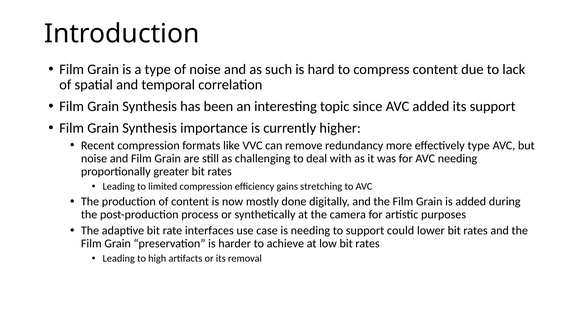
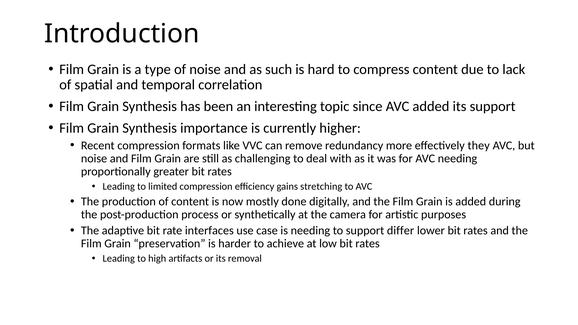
effectively type: type -> they (479, 145)
could: could -> differ (401, 231)
